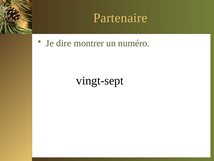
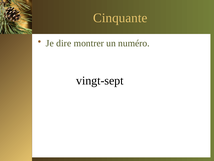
Partenaire: Partenaire -> Cinquante (120, 18)
